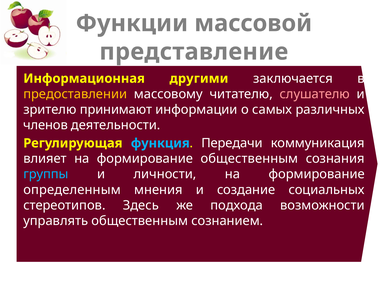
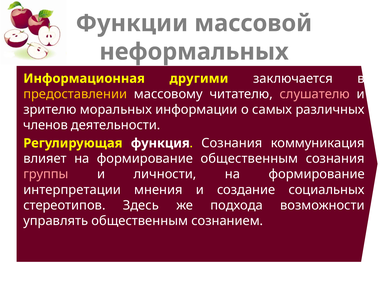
представление: представление -> неформальных (194, 52)
принимают: принимают -> моральных (116, 110)
функция colour: light blue -> white (160, 143)
Передачи: Передачи -> Сознания (232, 143)
группы colour: light blue -> pink (46, 174)
определенным: определенным -> интерпретации (72, 190)
